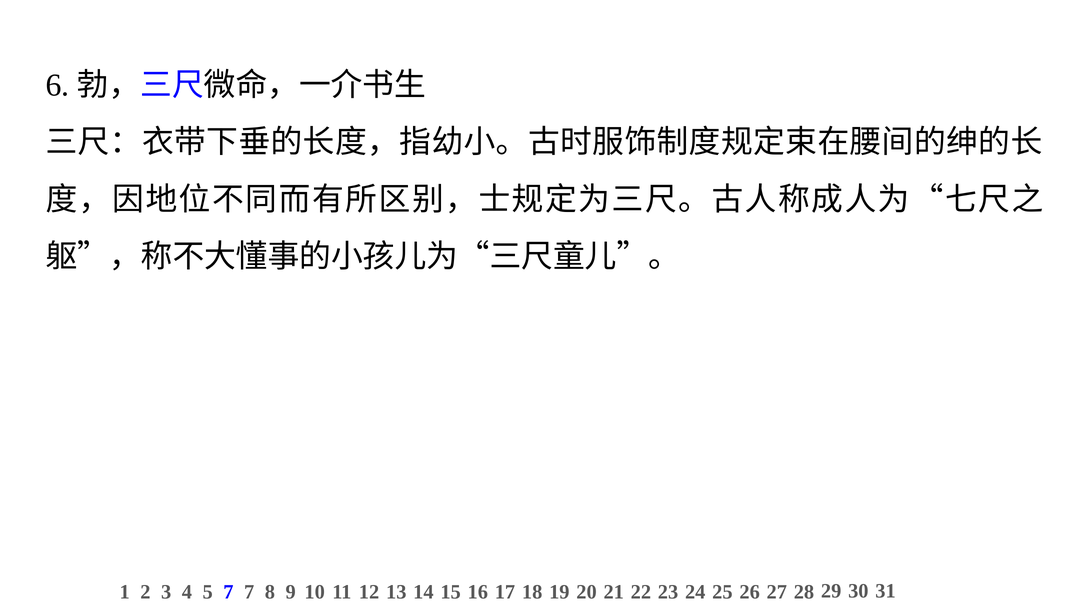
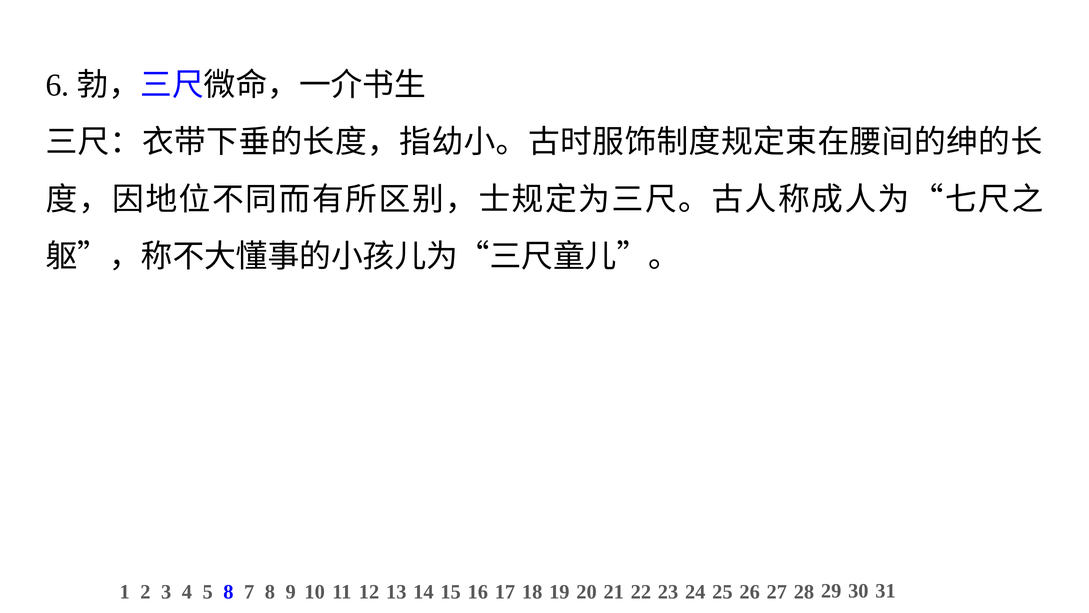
5 7: 7 -> 8 (228, 592)
